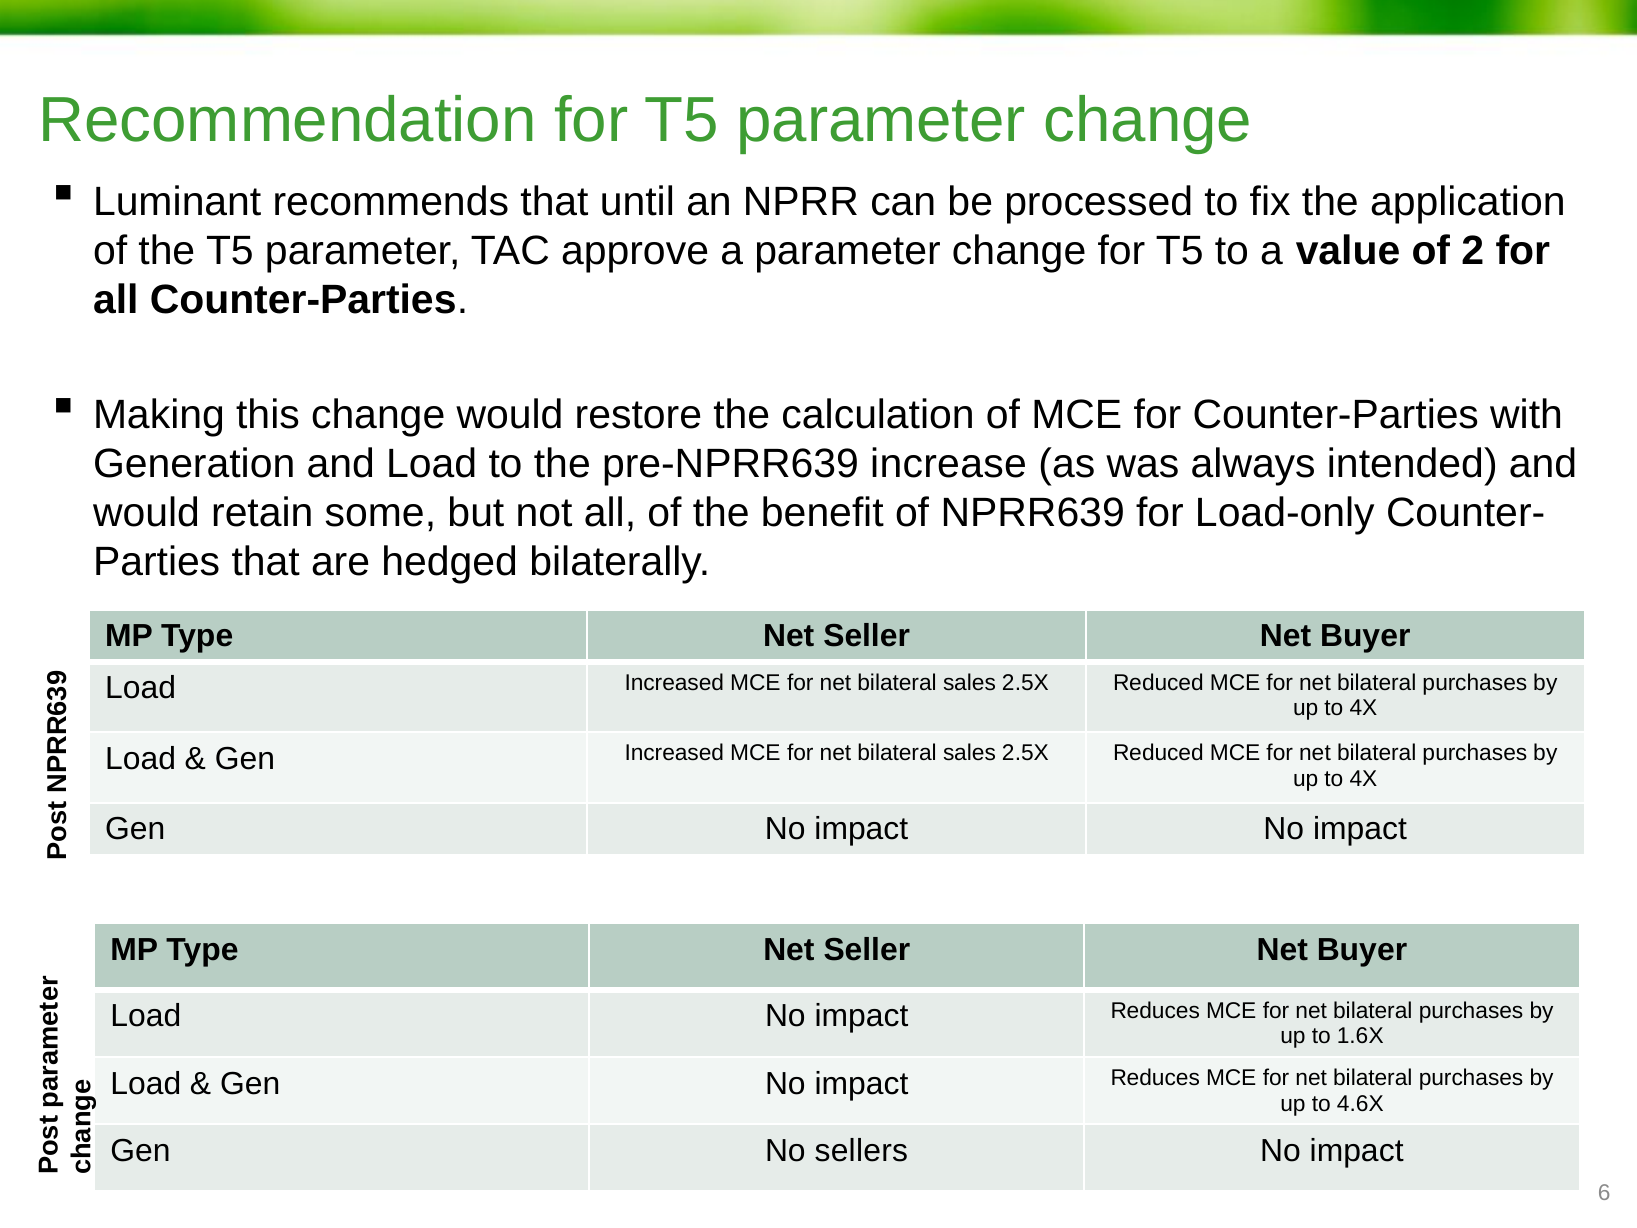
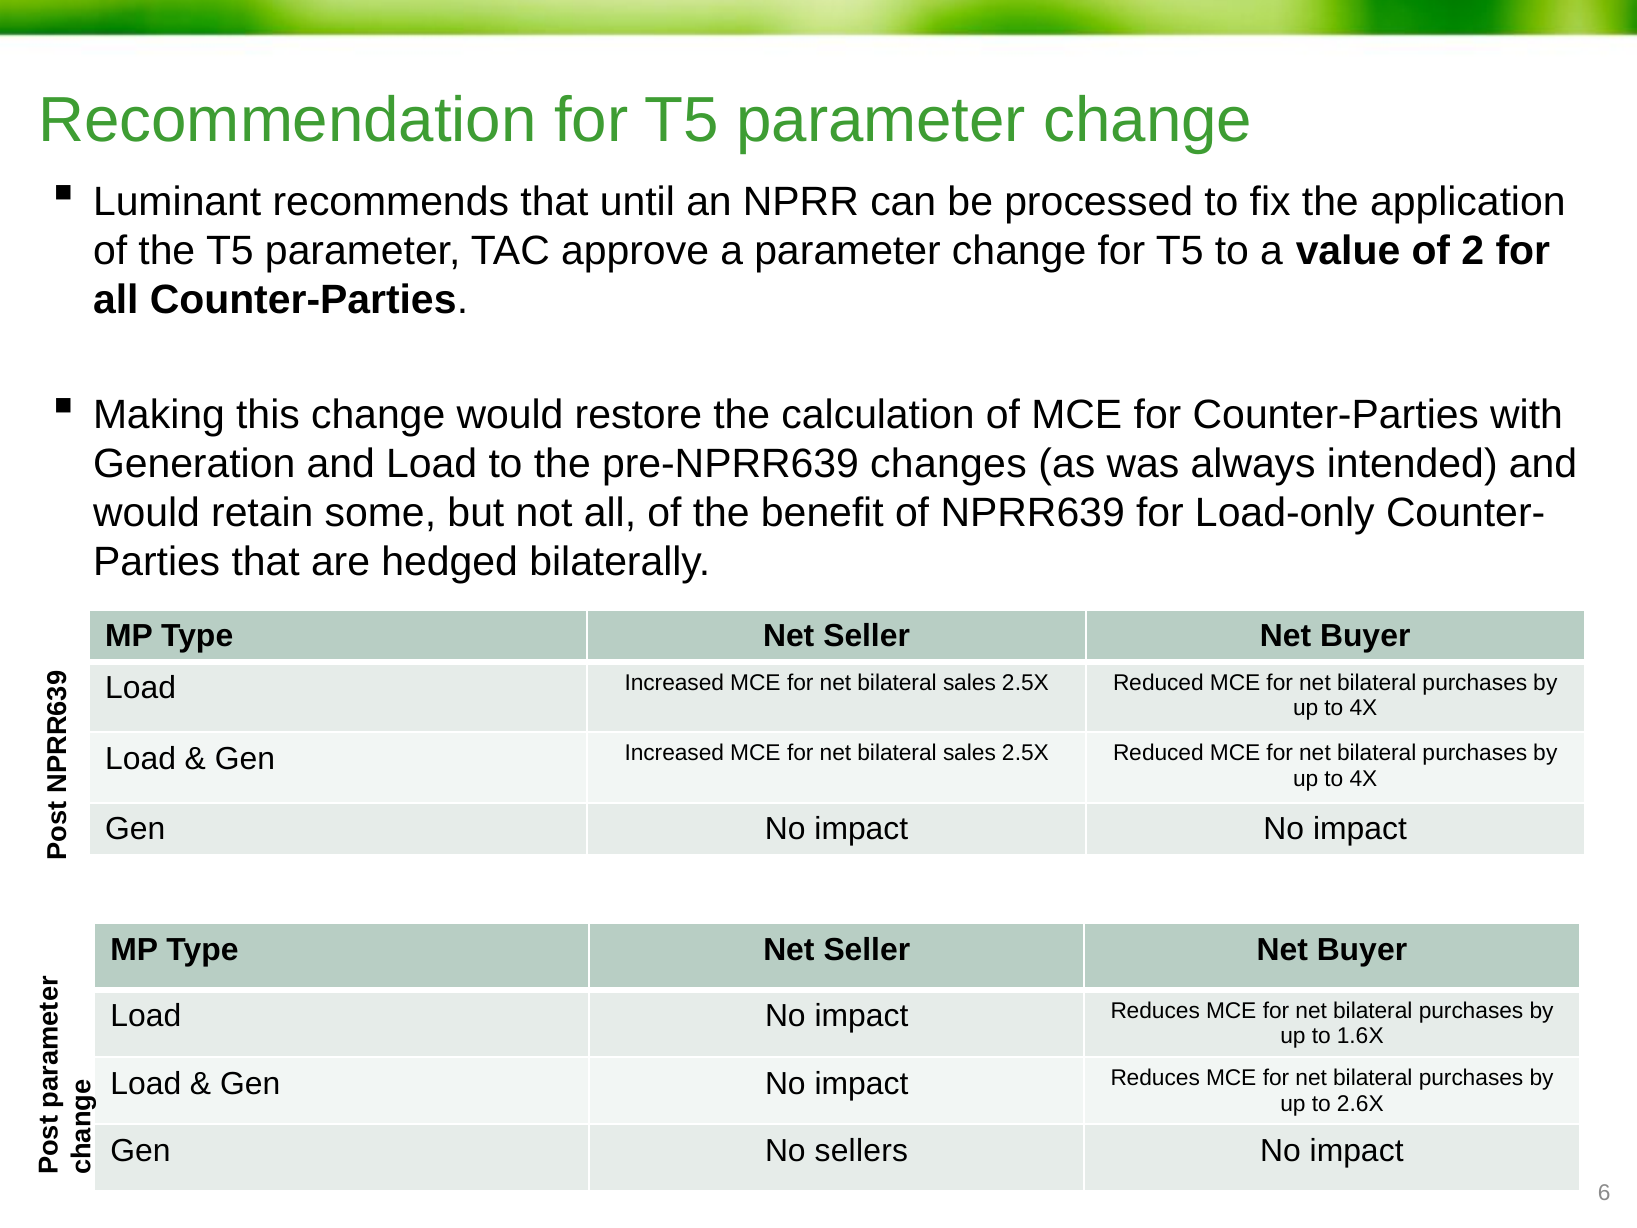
increase: increase -> changes (948, 464)
4.6X: 4.6X -> 2.6X (1360, 1103)
